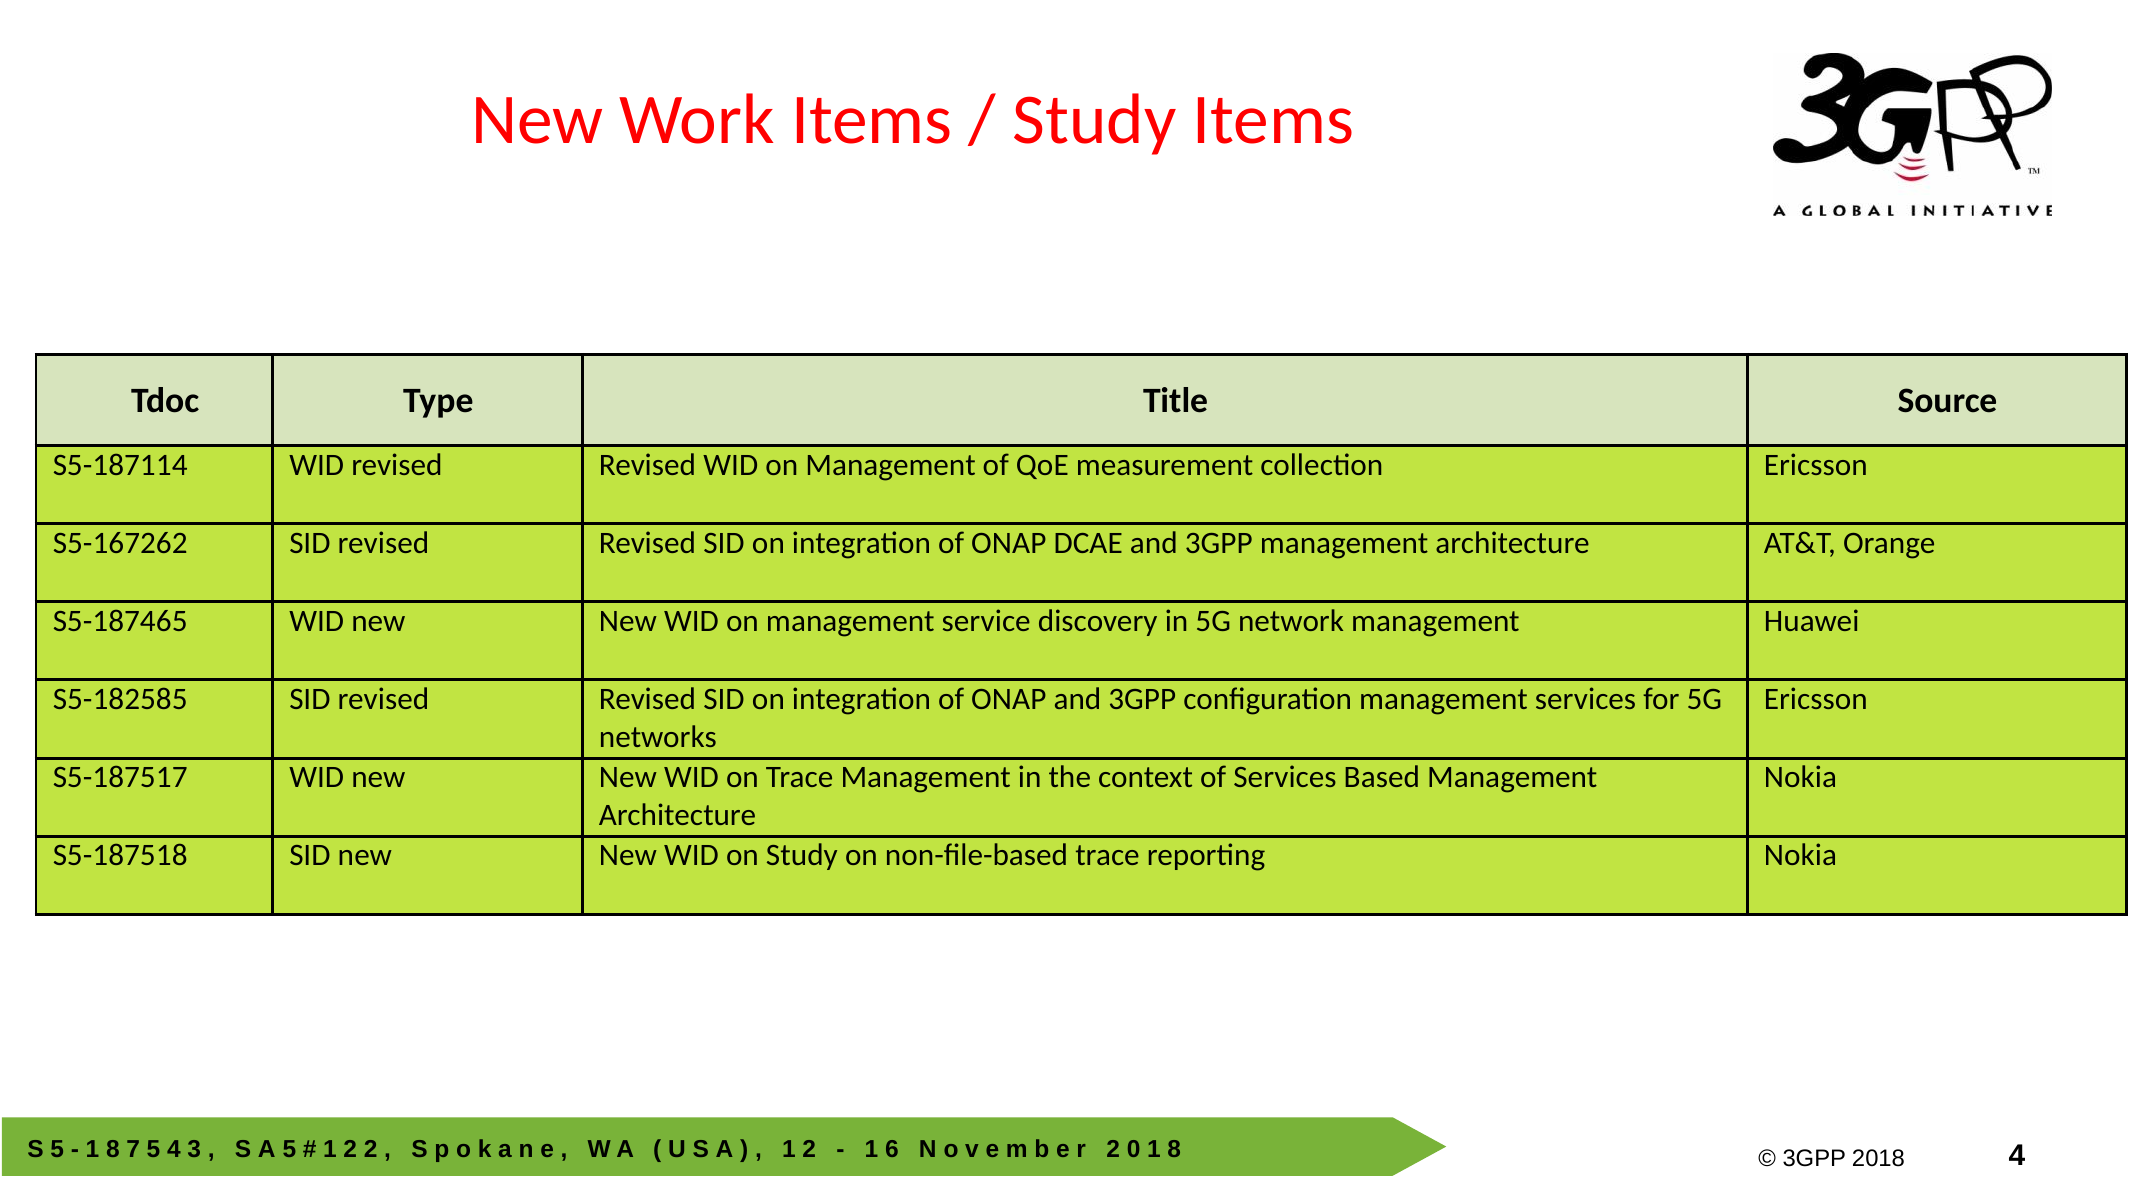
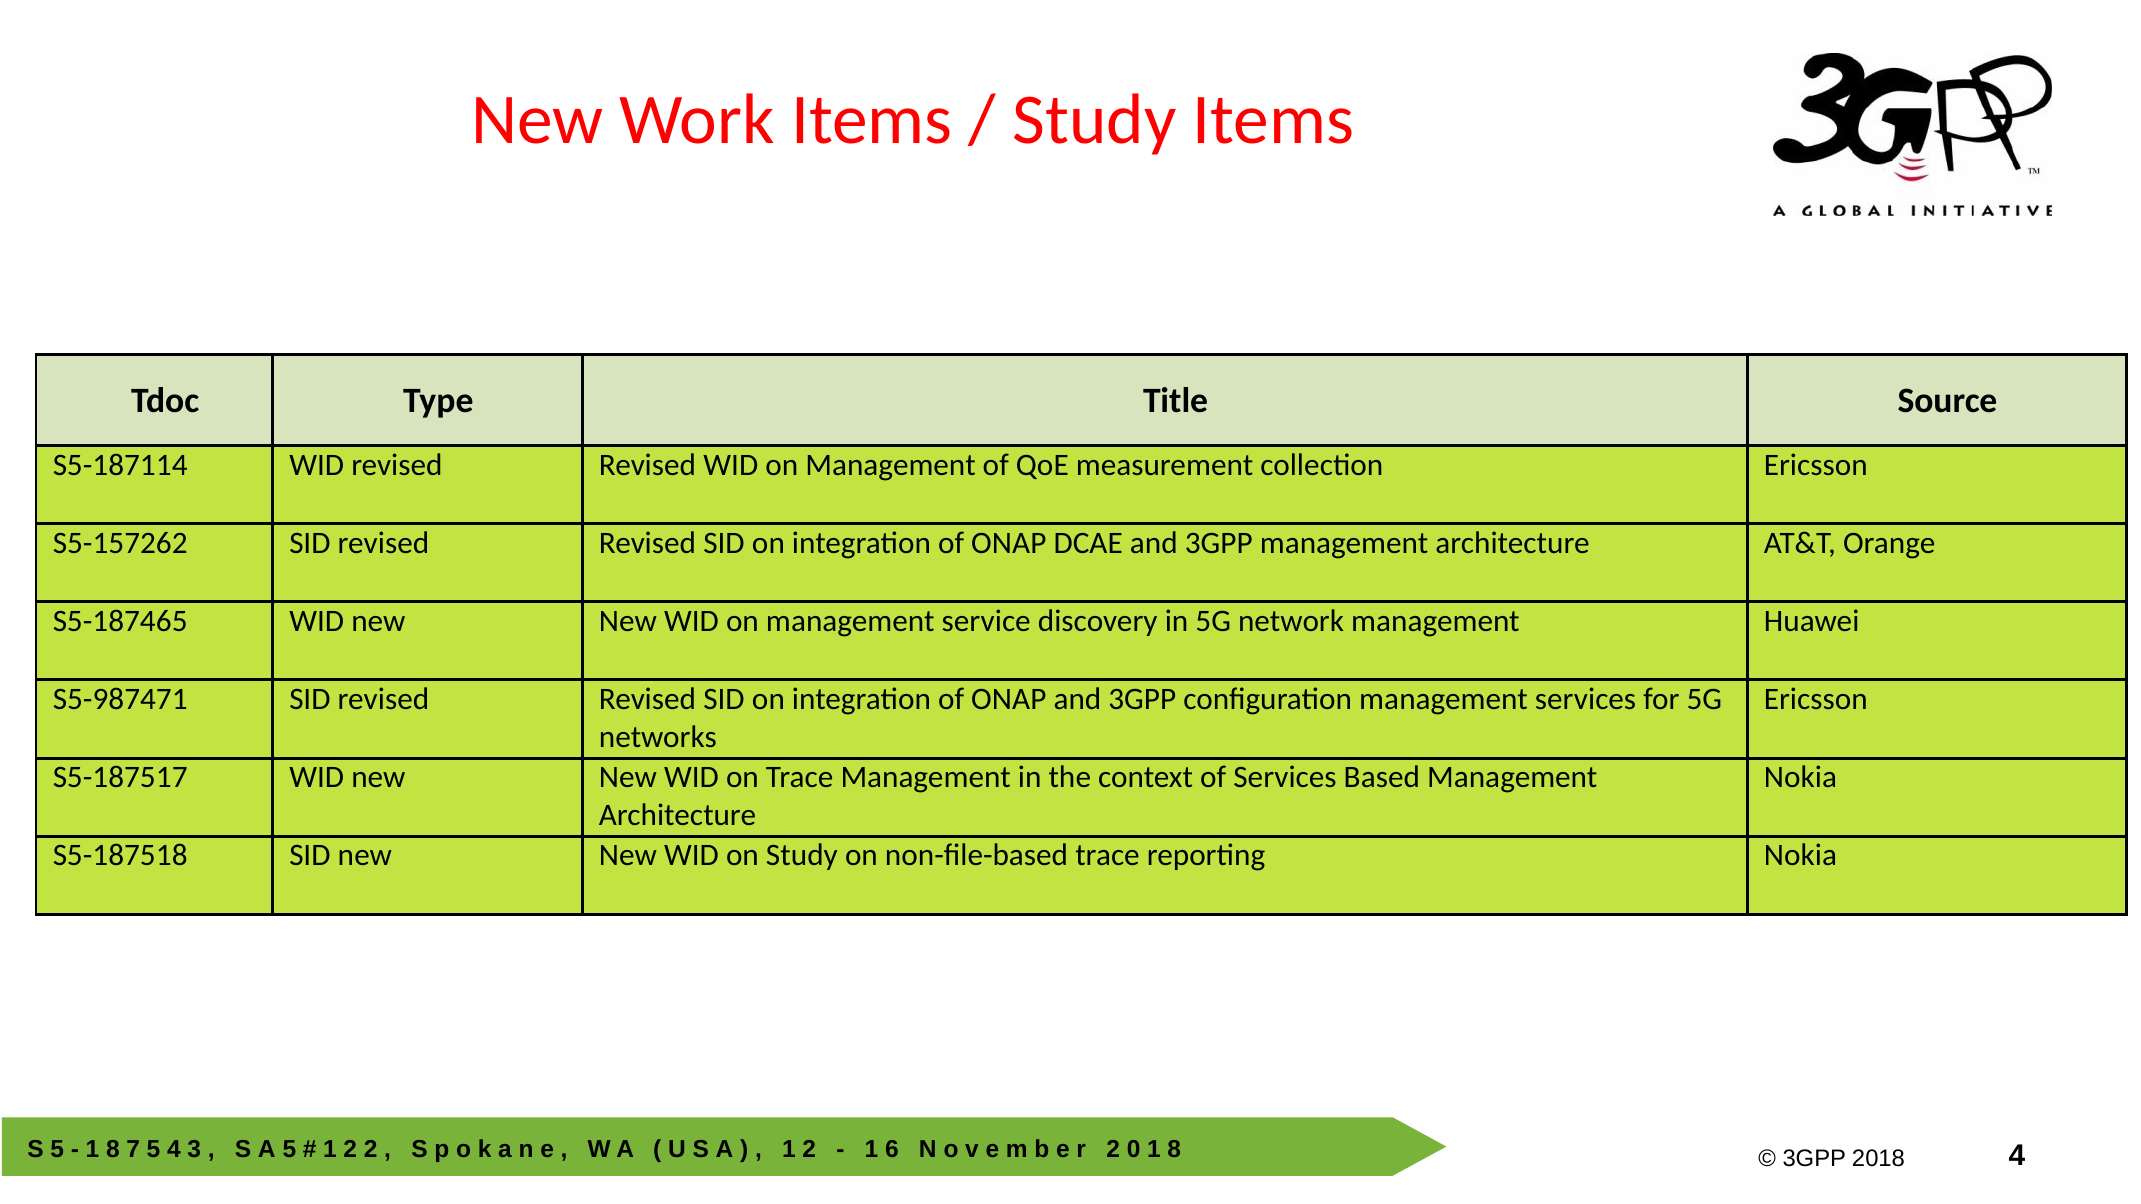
S5-167262: S5-167262 -> S5-157262 (120, 543)
S5-182585: S5-182585 -> S5-987471 (120, 700)
